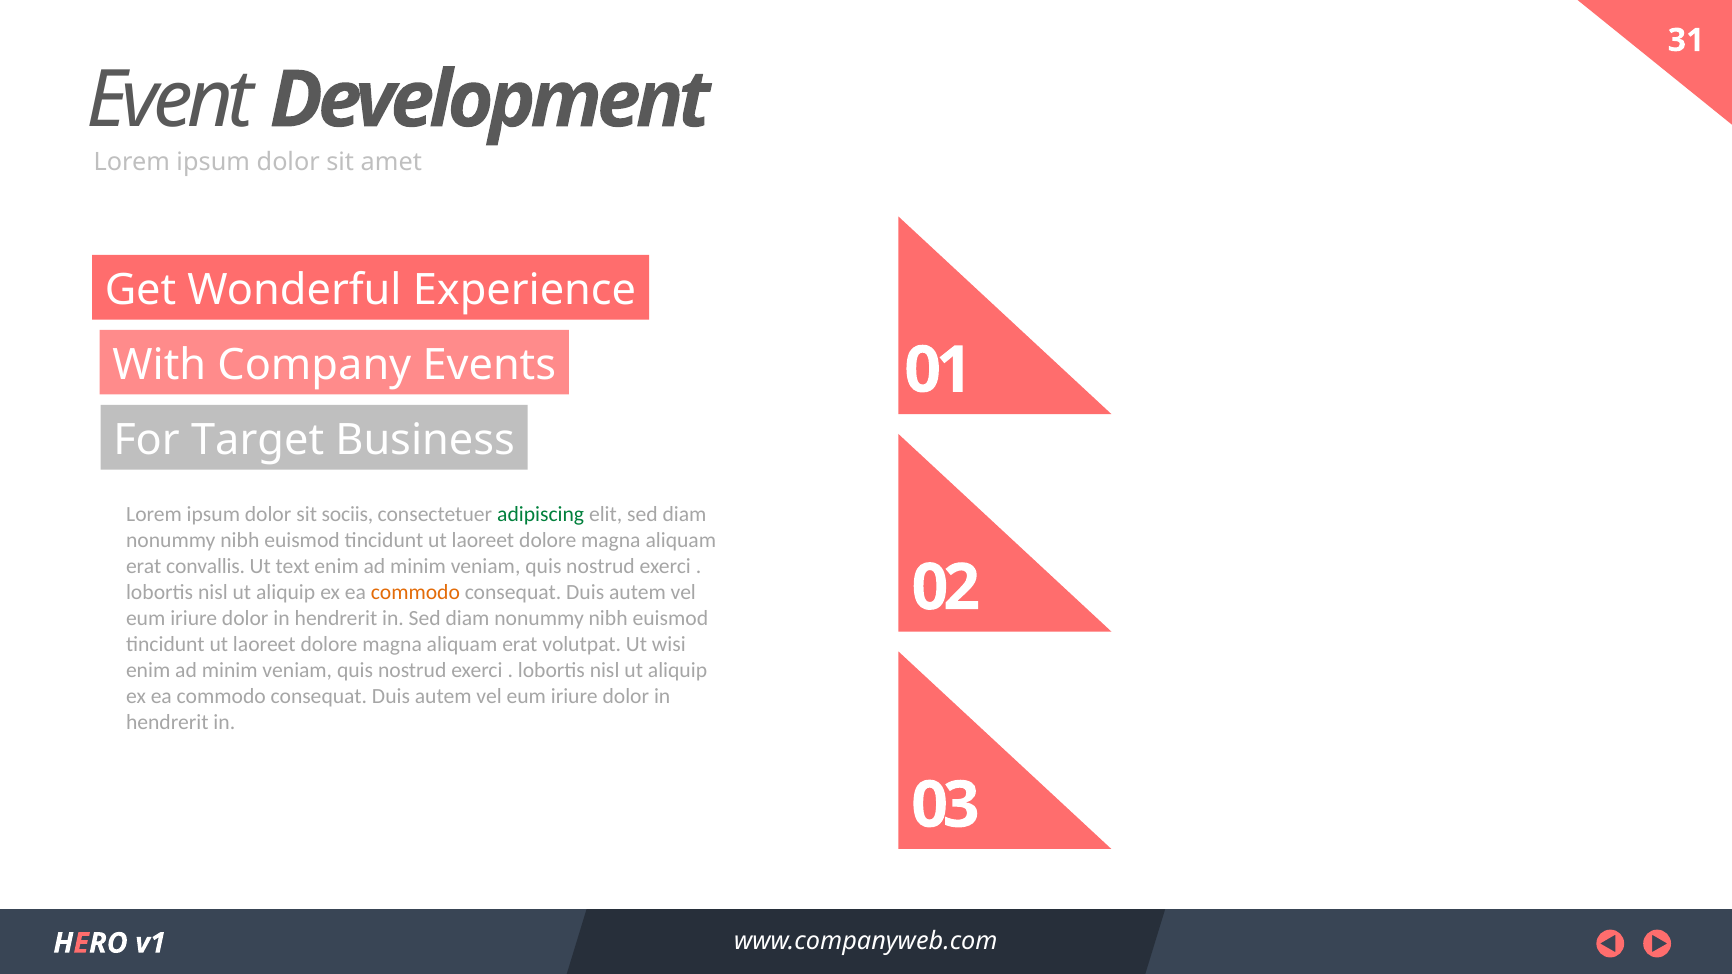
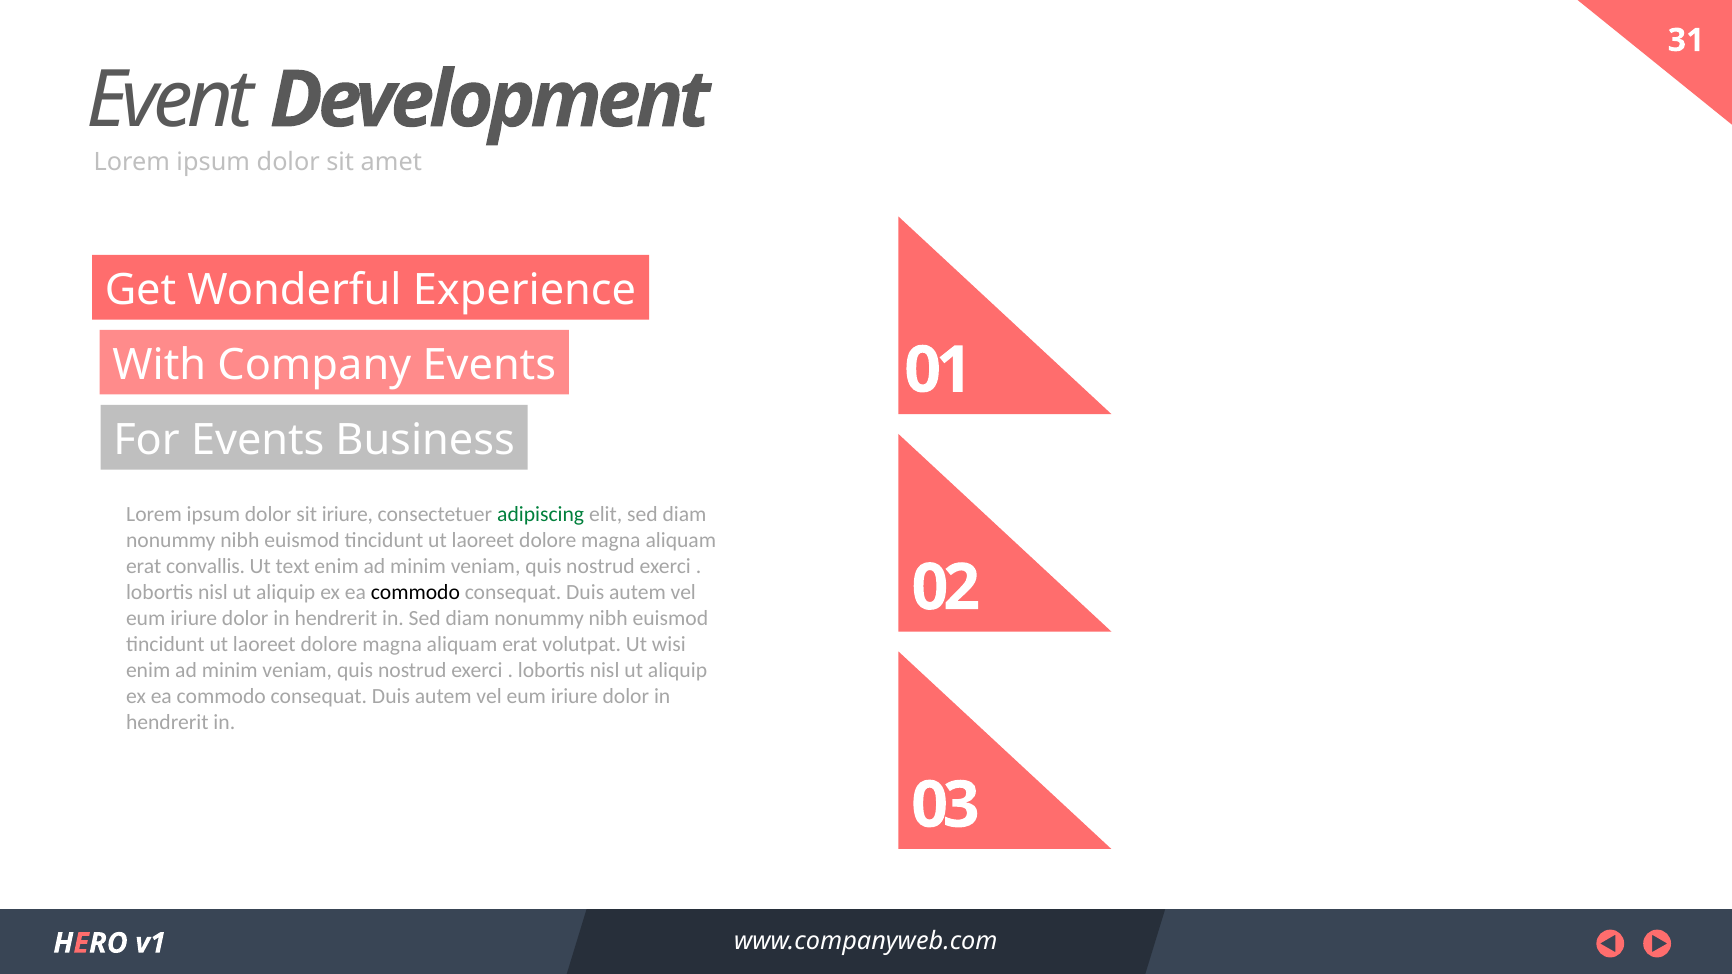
For Target: Target -> Events (258, 440)
sit sociis: sociis -> iriure (347, 515)
commodo colour: orange -> black (415, 593)
